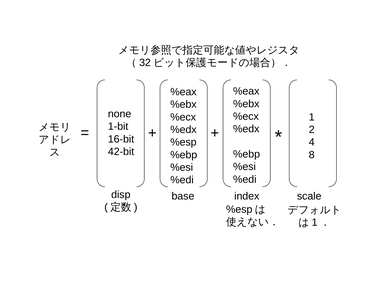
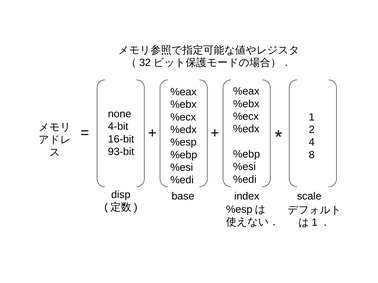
1-bit: 1-bit -> 4-bit (118, 127)
42-bit: 42-bit -> 93-bit (121, 152)
